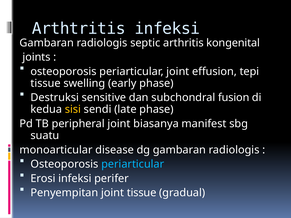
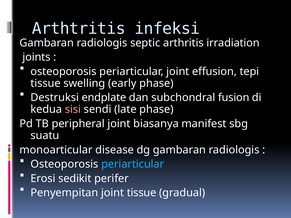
kongenital: kongenital -> irradiation (233, 43)
sensitive: sensitive -> endplate (104, 98)
sisi colour: yellow -> pink (73, 109)
Erosi infeksi: infeksi -> sedikit (75, 179)
